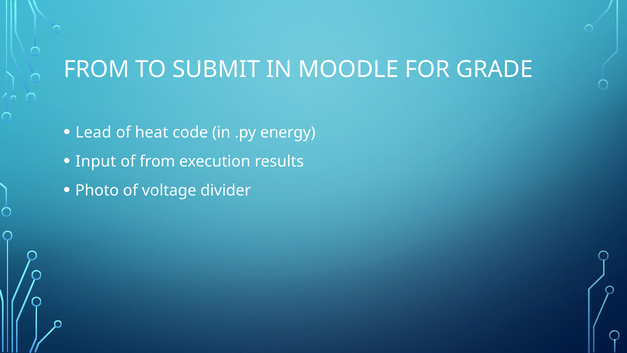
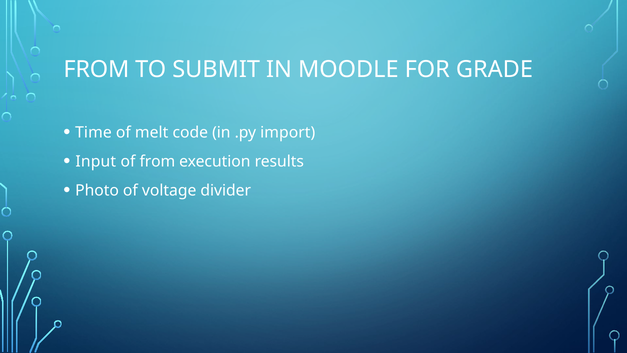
Lead: Lead -> Time (93, 132)
heat: heat -> melt (152, 132)
energy: energy -> import (288, 132)
